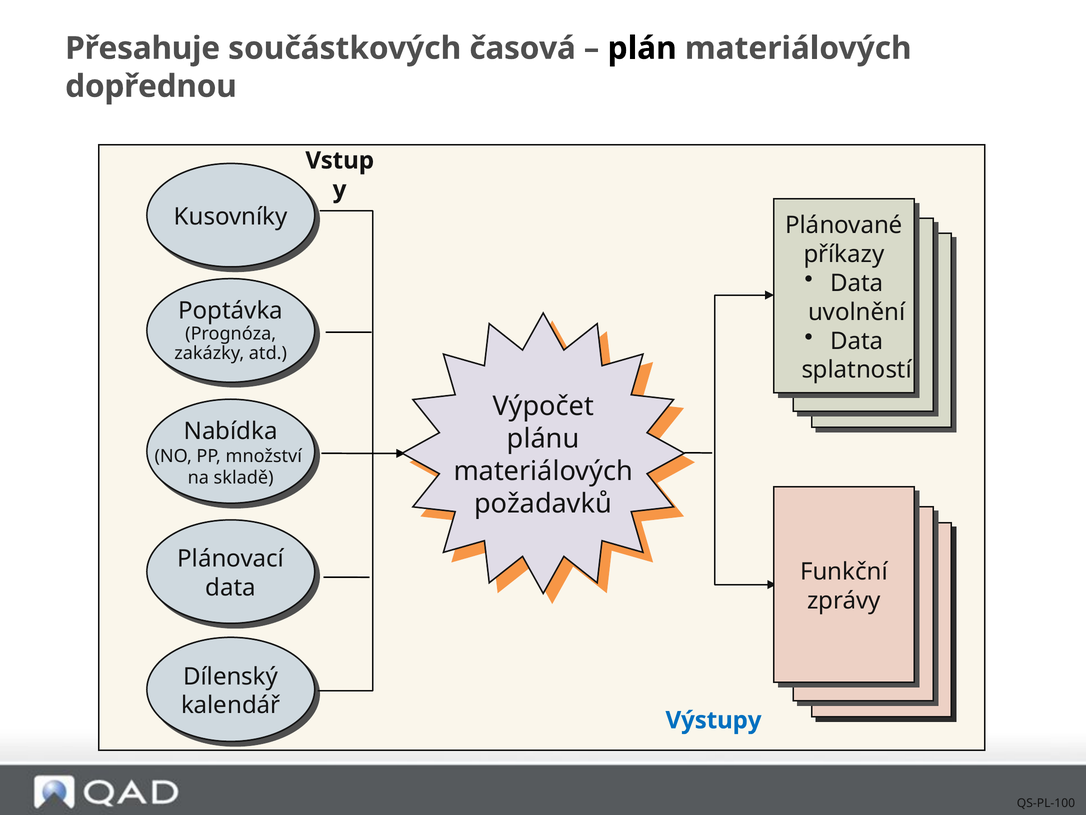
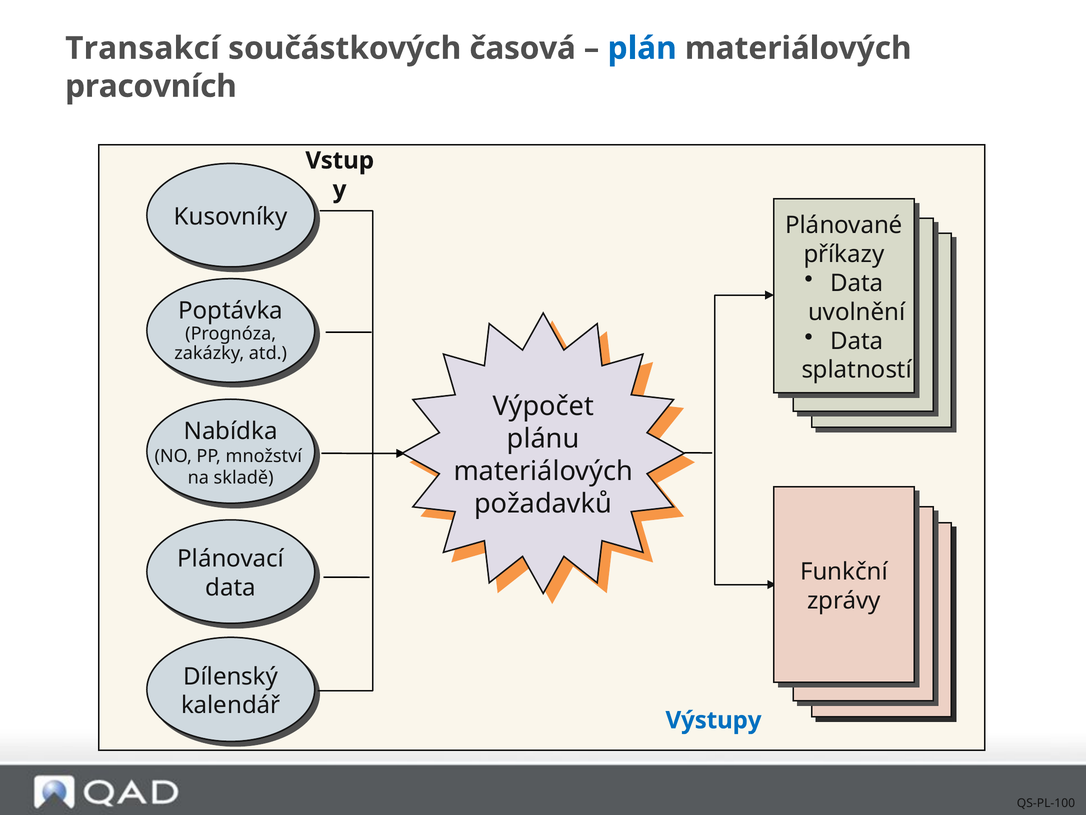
Přesahuje: Přesahuje -> Transakcí (142, 48)
plán colour: black -> blue (642, 48)
dopřednou: dopřednou -> pracovních (151, 86)
